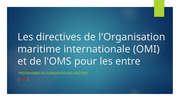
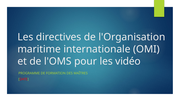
entre: entre -> vidéo (128, 61)
